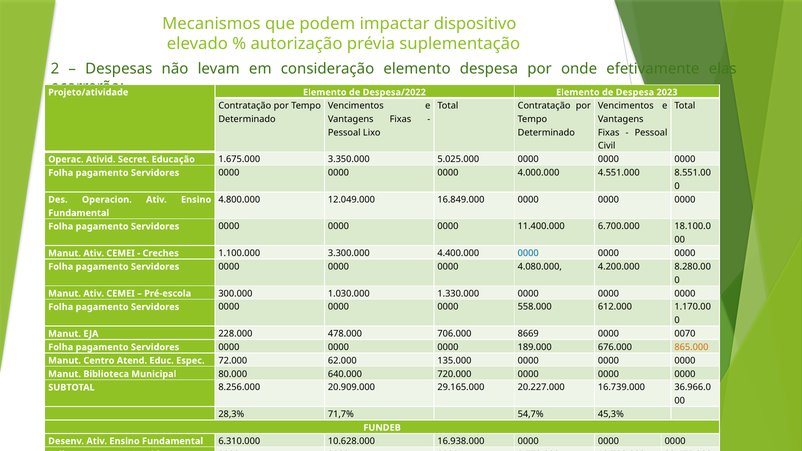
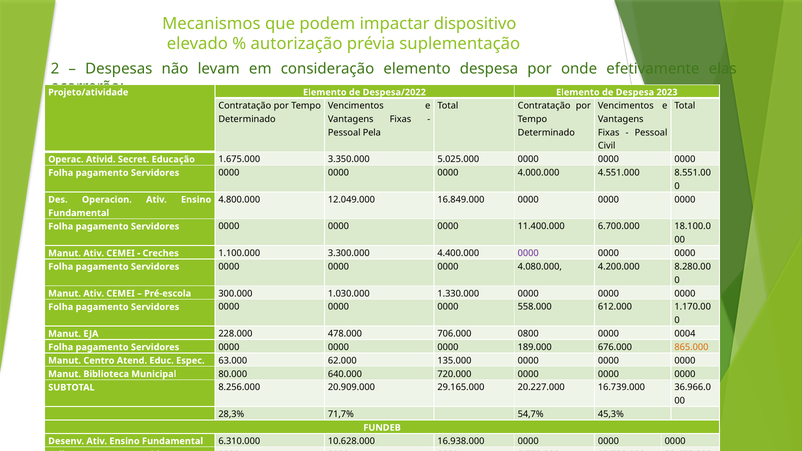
Lixo: Lixo -> Pela (372, 133)
0000 colour: blue -> purple (528, 253)
8669: 8669 -> 0800 (528, 334)
0070: 0070 -> 0004 (685, 334)
72.000: 72.000 -> 63.000 (233, 361)
